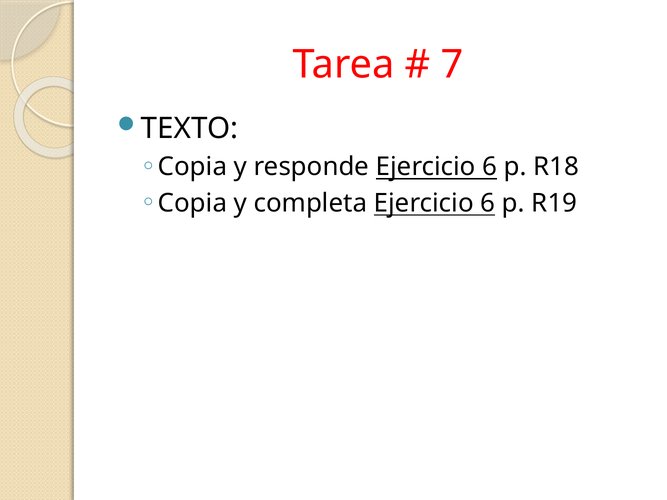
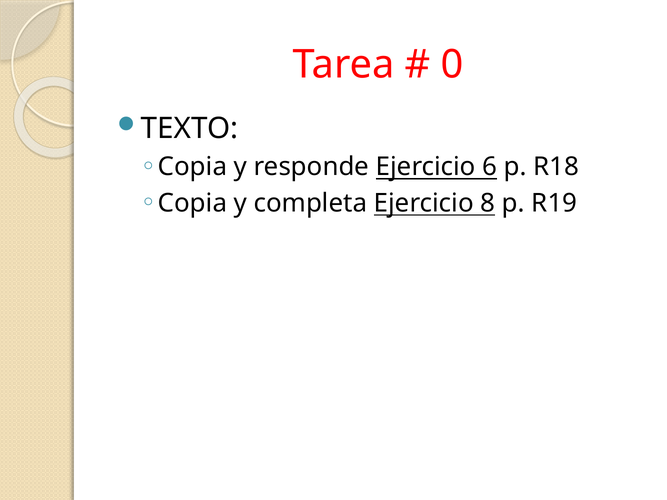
7: 7 -> 0 (452, 65)
completa Ejercicio 6: 6 -> 8 (488, 203)
